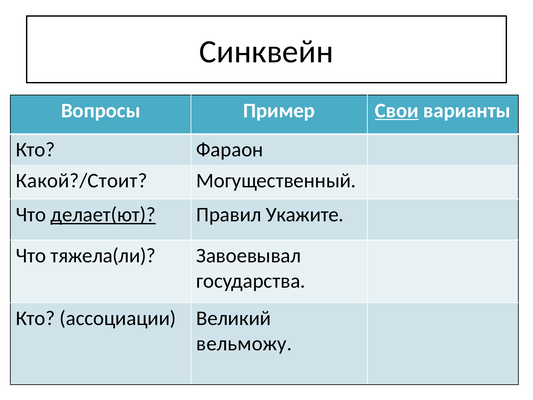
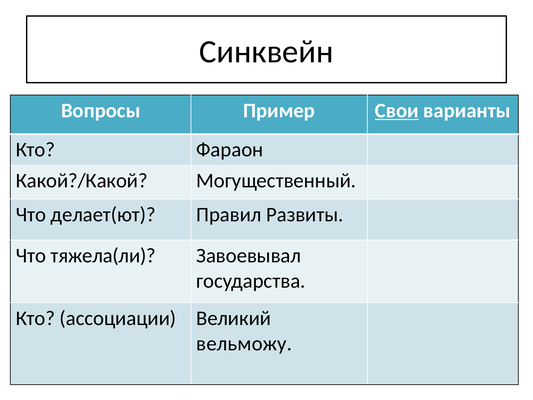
Какой?/Стоит: Какой?/Стоит -> Какой?/Какой (82, 181)
делает(ют underline: present -> none (103, 215)
Укажите: Укажите -> Развиты (305, 215)
